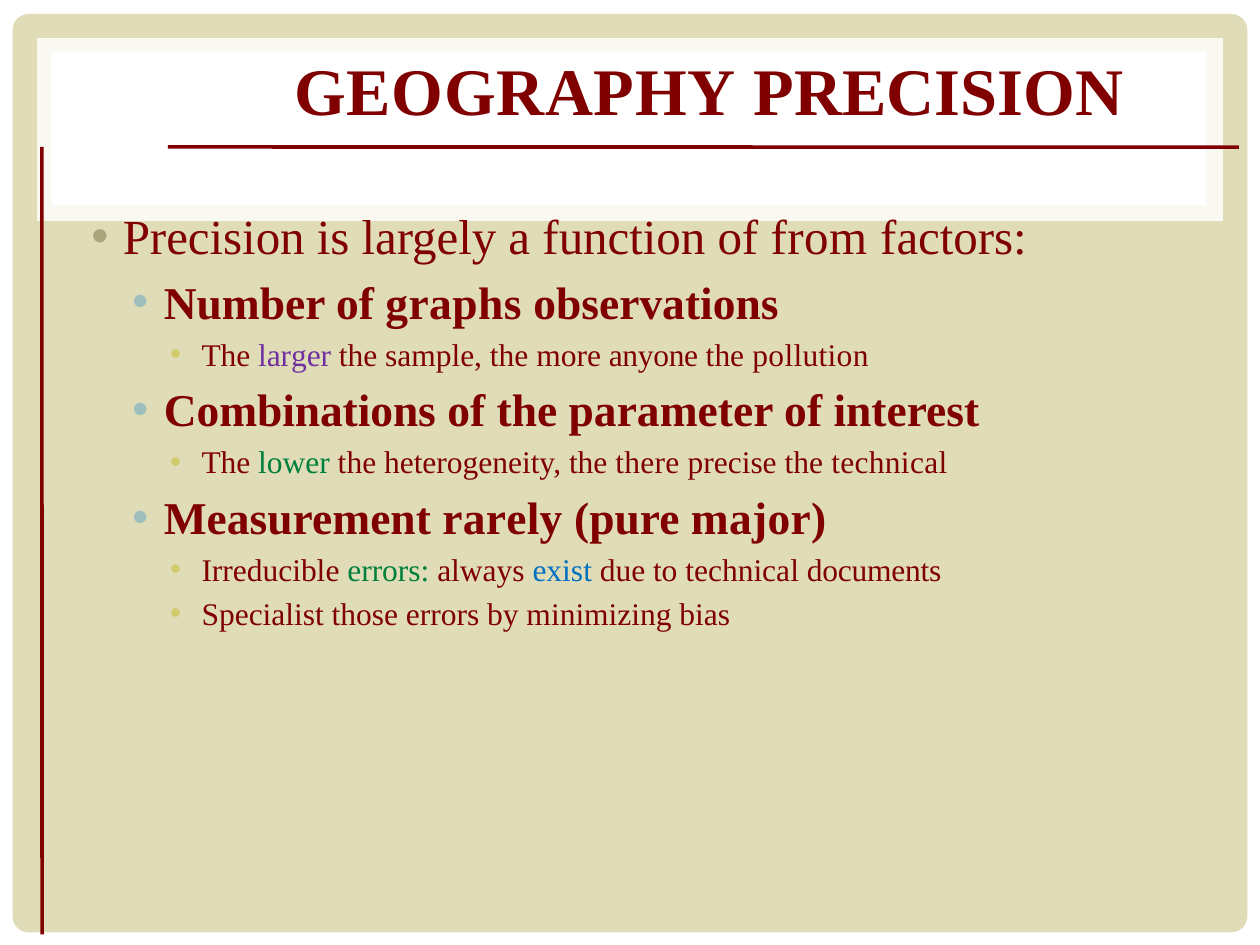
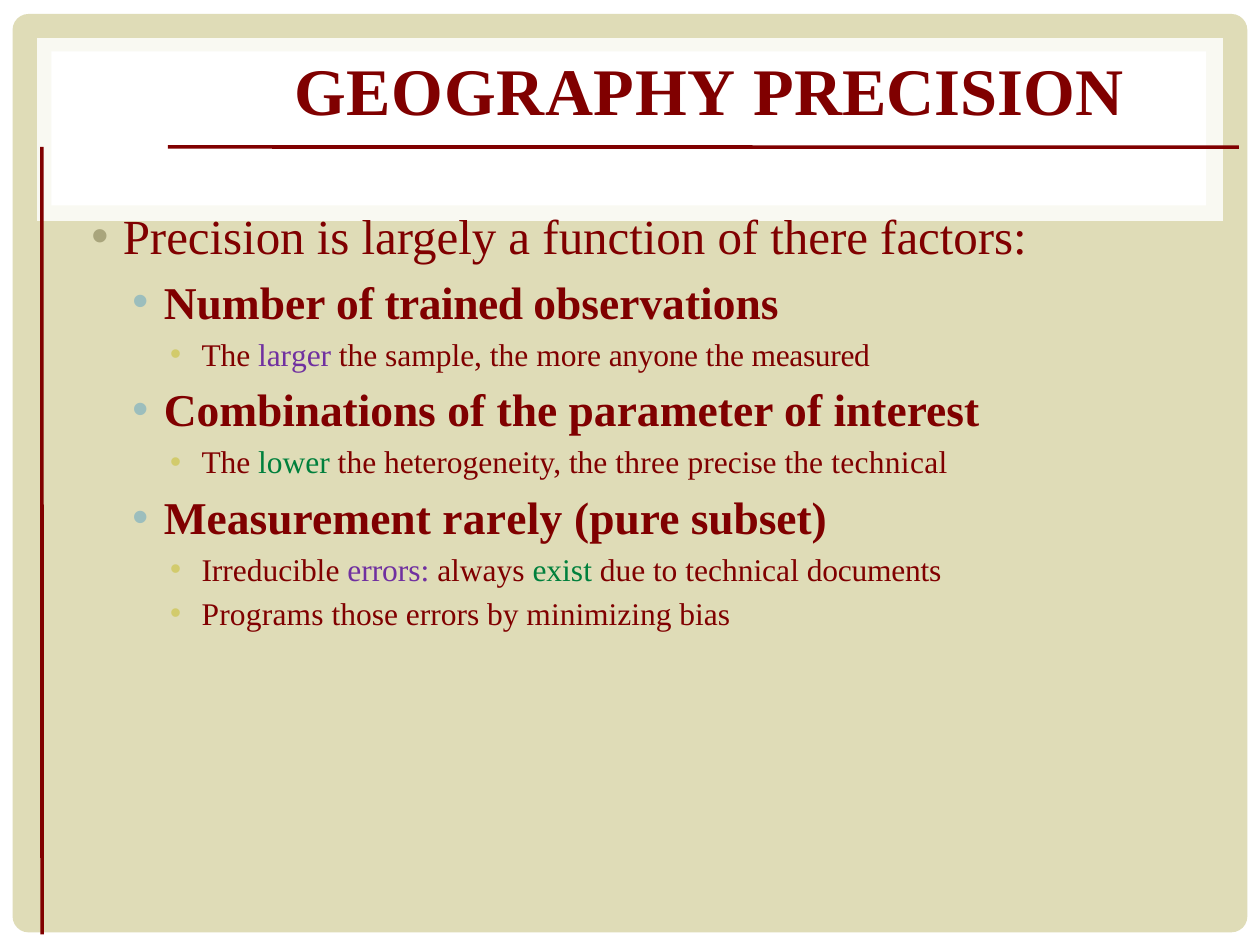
from: from -> there (819, 239)
graphs: graphs -> trained (454, 304)
pollution: pollution -> measured (811, 356)
there: there -> three (647, 463)
major: major -> subset (759, 520)
errors colour: green -> purple (388, 571)
exist colour: blue -> green (562, 571)
Specialist: Specialist -> Programs (263, 615)
